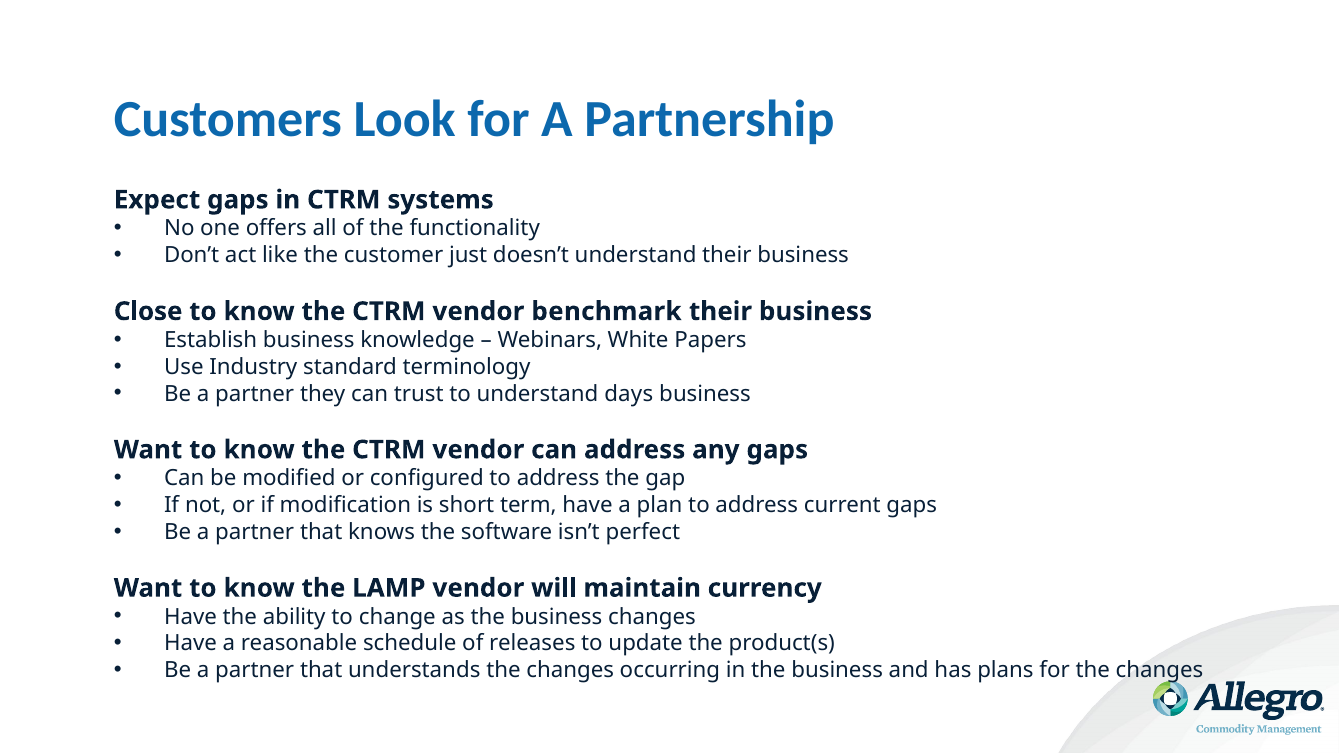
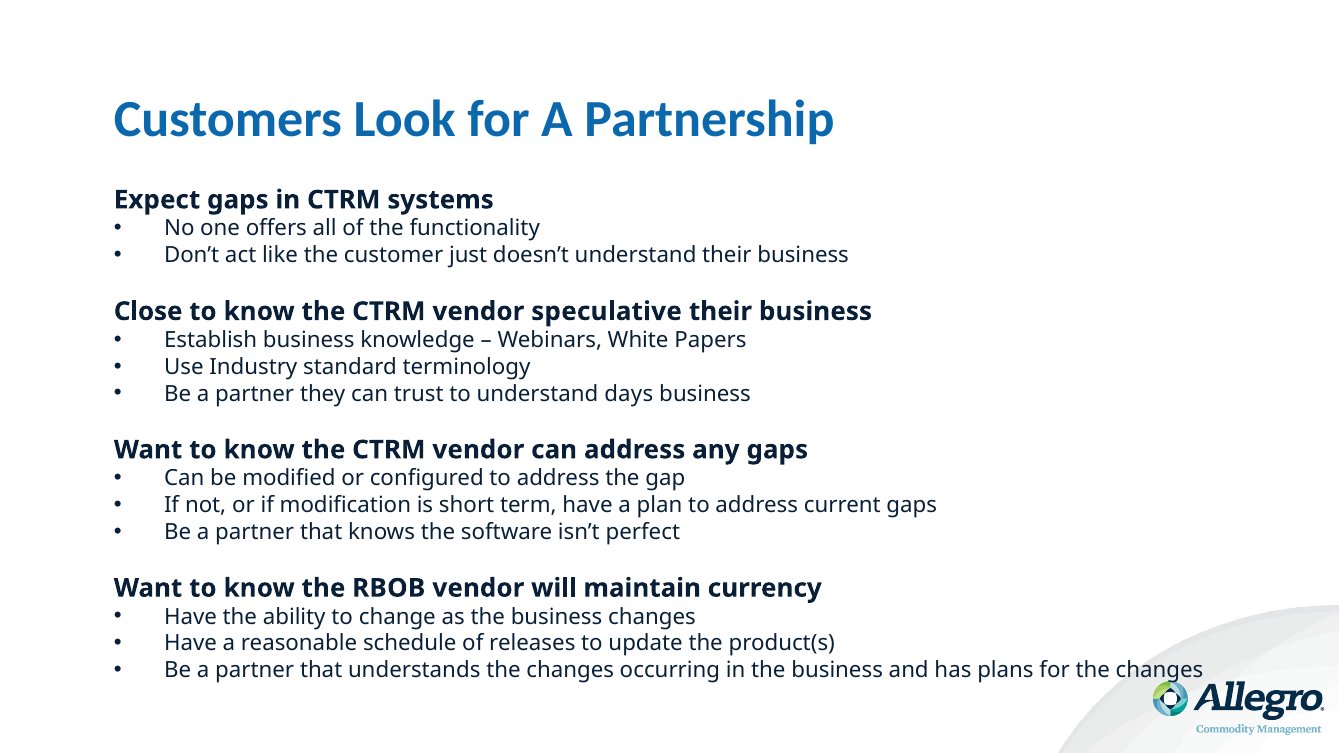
benchmark: benchmark -> speculative (606, 312)
LAMP: LAMP -> RBOB (389, 588)
